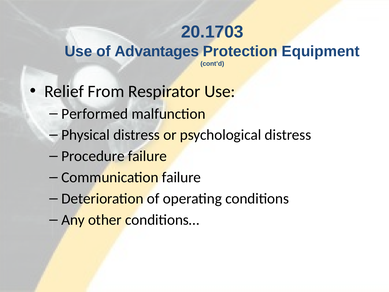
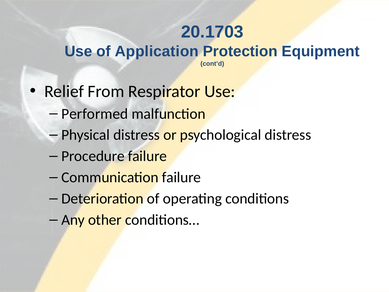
Advantages: Advantages -> Application (157, 51)
